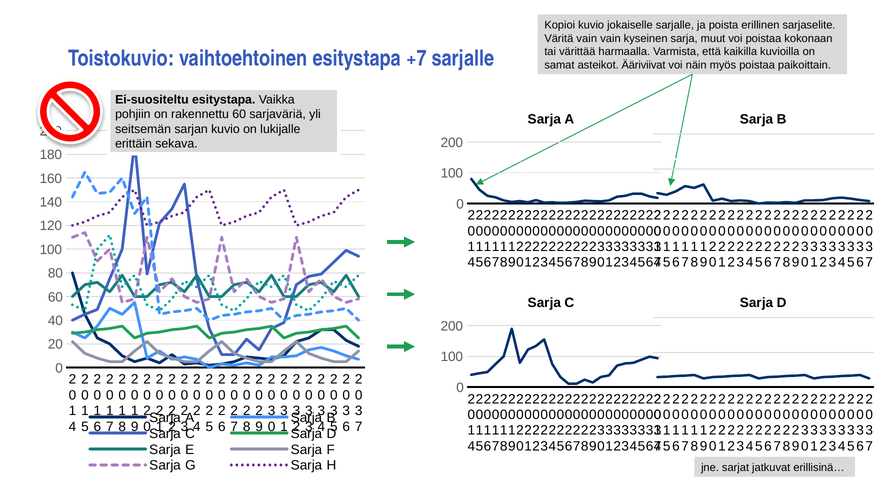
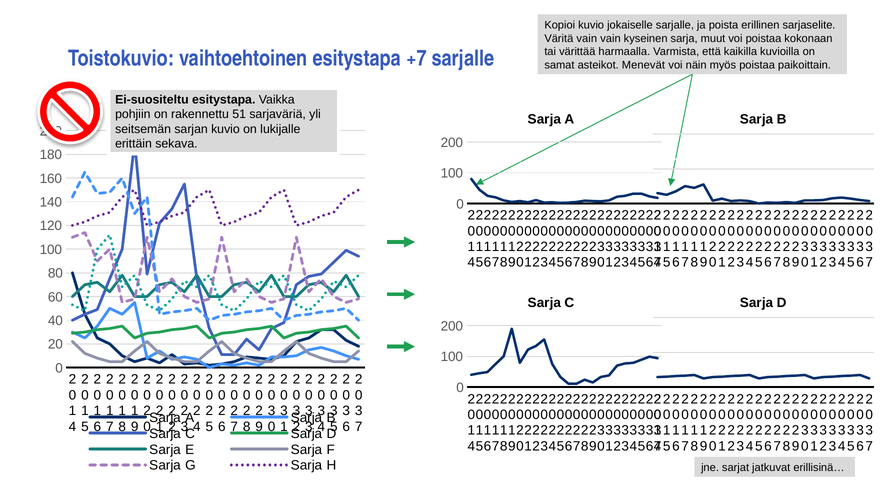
Ääriviivat: Ääriviivat -> Menevät (643, 65)
rakennettu 60: 60 -> 51 (239, 114)
